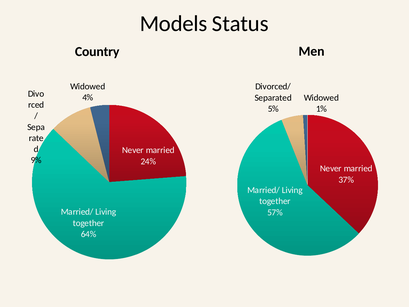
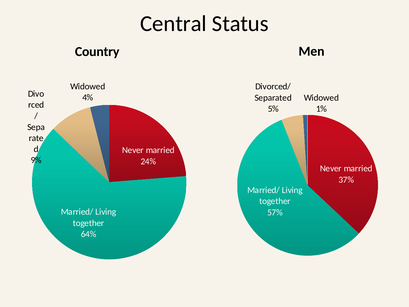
Models: Models -> Central (173, 24)
